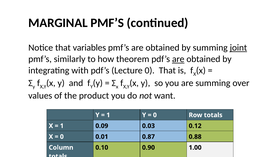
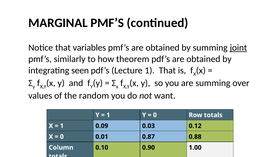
are underline: present -> none (178, 59)
with: with -> seen (80, 71)
Lecture 0: 0 -> 1 (150, 71)
product: product -> random (94, 96)
